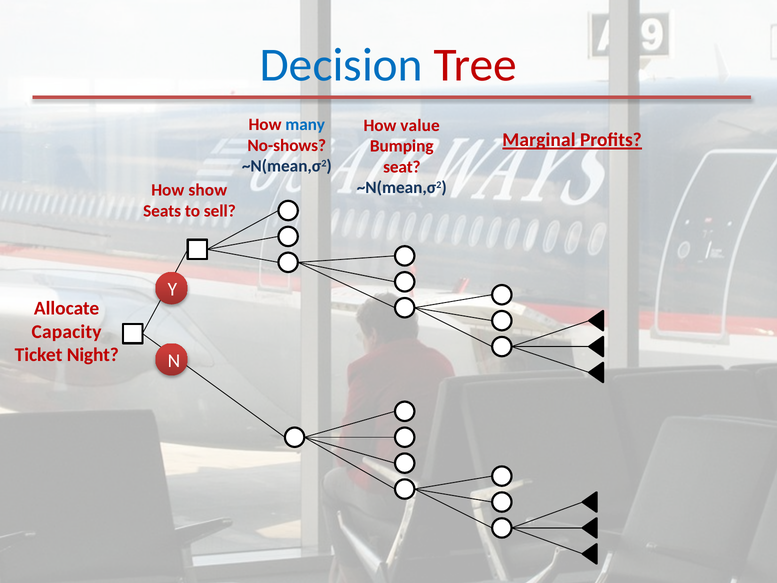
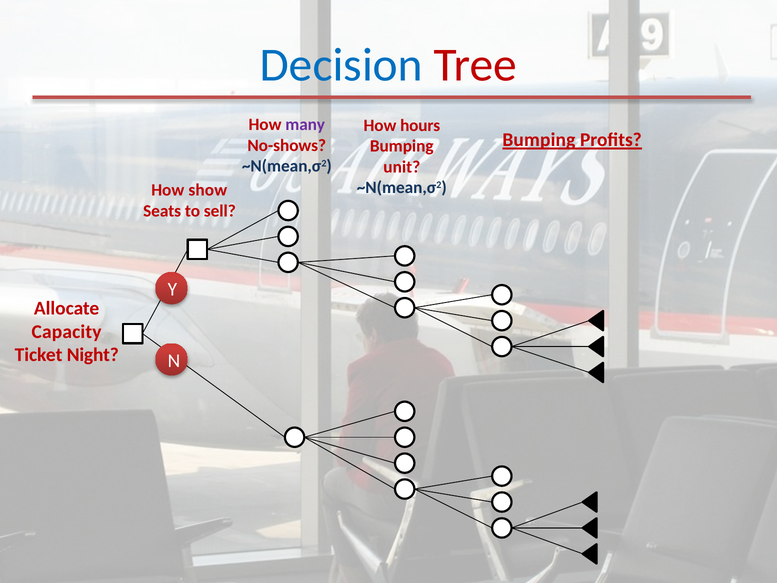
many colour: blue -> purple (305, 125)
value: value -> hours (420, 125)
Marginal: Marginal -> Bumping (539, 140)
seat: seat -> unit (402, 167)
